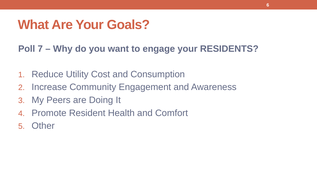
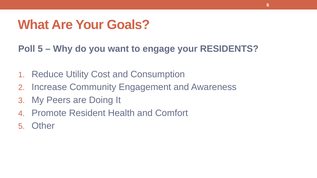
Poll 7: 7 -> 5 (40, 49)
